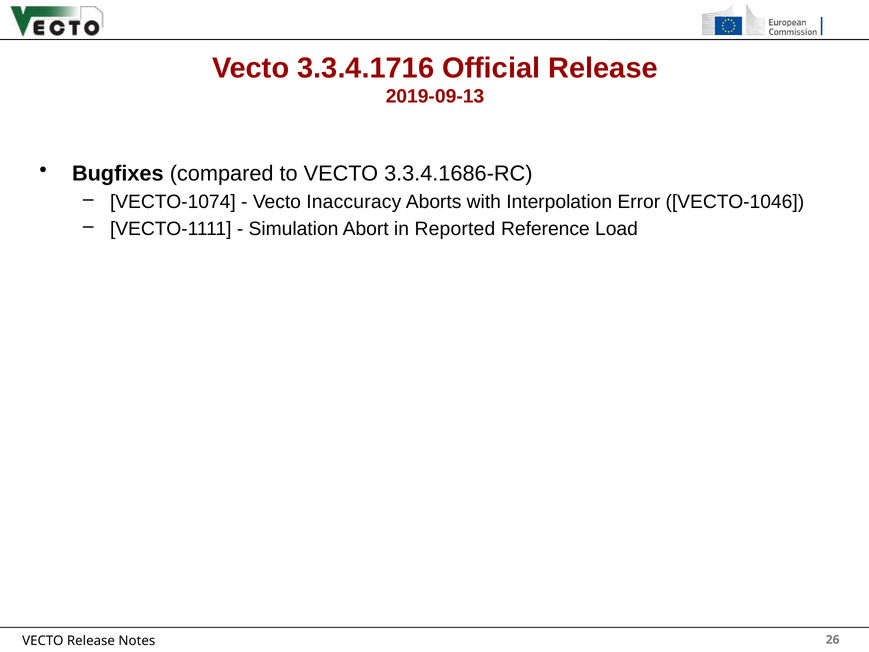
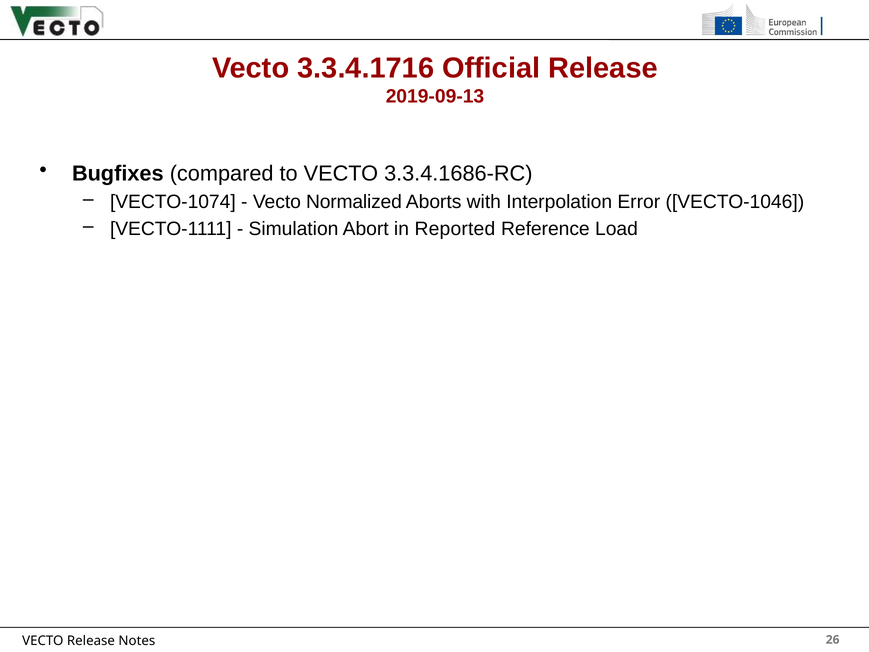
Inaccuracy: Inaccuracy -> Normalized (354, 202)
